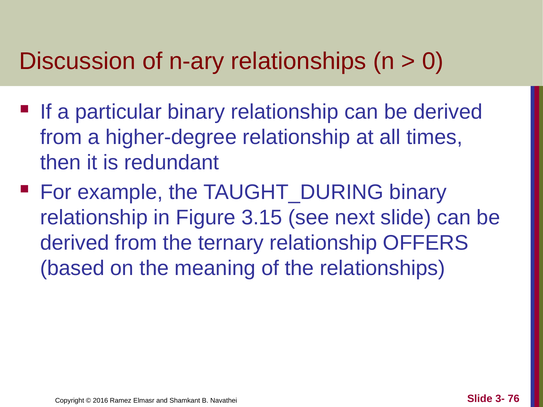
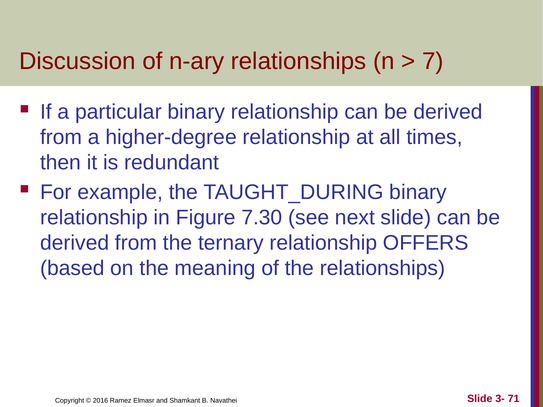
0: 0 -> 7 (433, 61)
3.15: 3.15 -> 7.30 (262, 218)
76: 76 -> 71 (514, 399)
